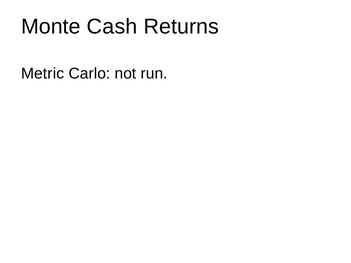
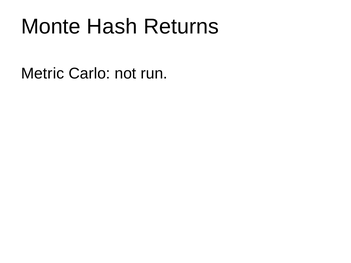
Cash: Cash -> Hash (112, 27)
